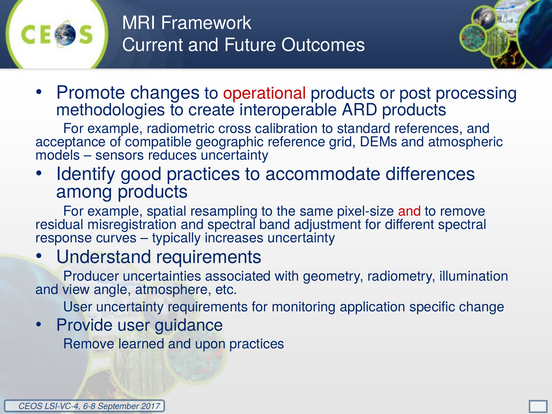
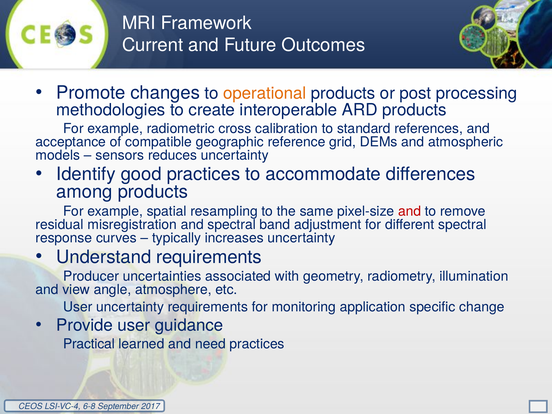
operational colour: red -> orange (265, 93)
Remove: Remove -> Practical (89, 344)
upon: upon -> need (210, 344)
